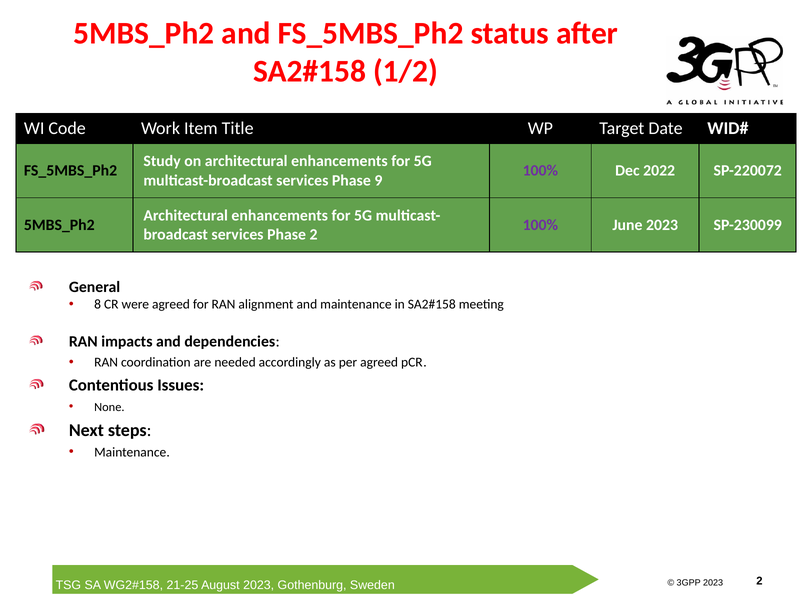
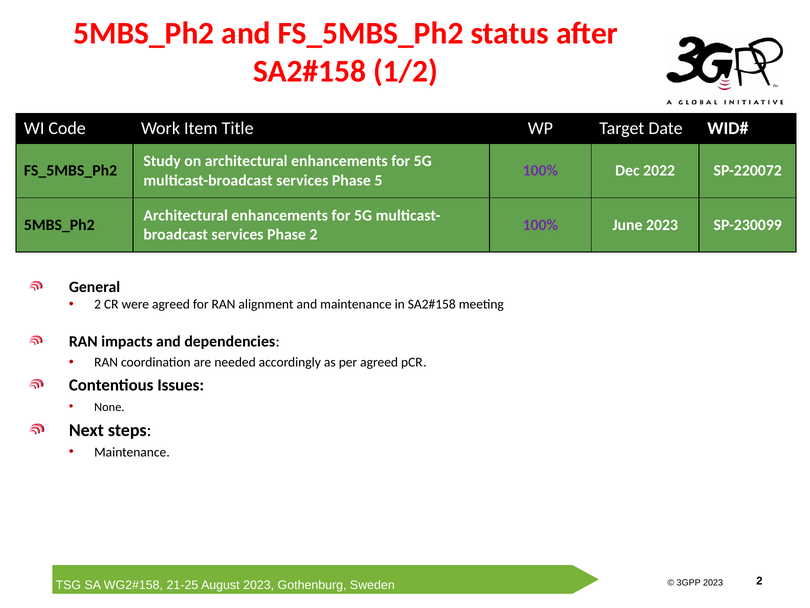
9: 9 -> 5 (378, 180)
8: 8 -> 2 (98, 304)
